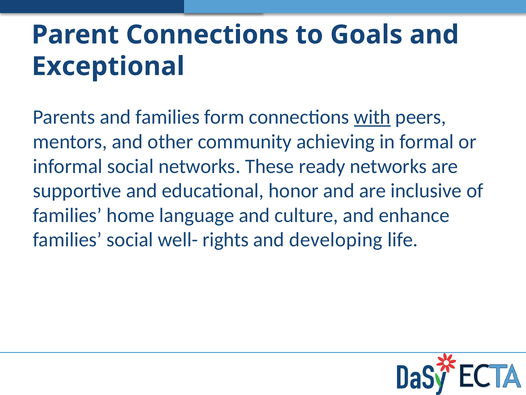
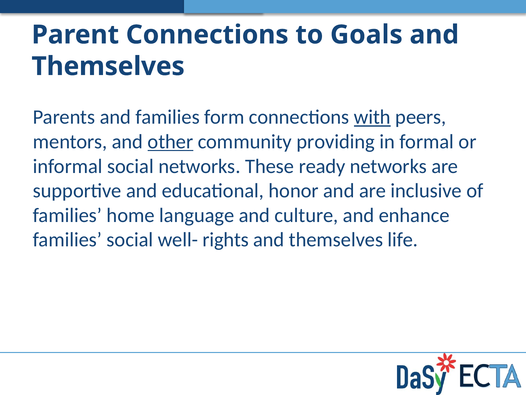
Exceptional: Exceptional -> Themselves (108, 66)
other underline: none -> present (170, 142)
achieving: achieving -> providing (336, 142)
developing: developing -> themselves (336, 240)
